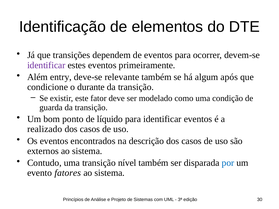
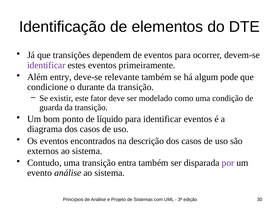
após: após -> pode (229, 77)
realizado: realizado -> diagrama (45, 129)
nível: nível -> entra (127, 163)
por colour: blue -> purple (228, 163)
evento fatores: fatores -> análise (68, 173)
